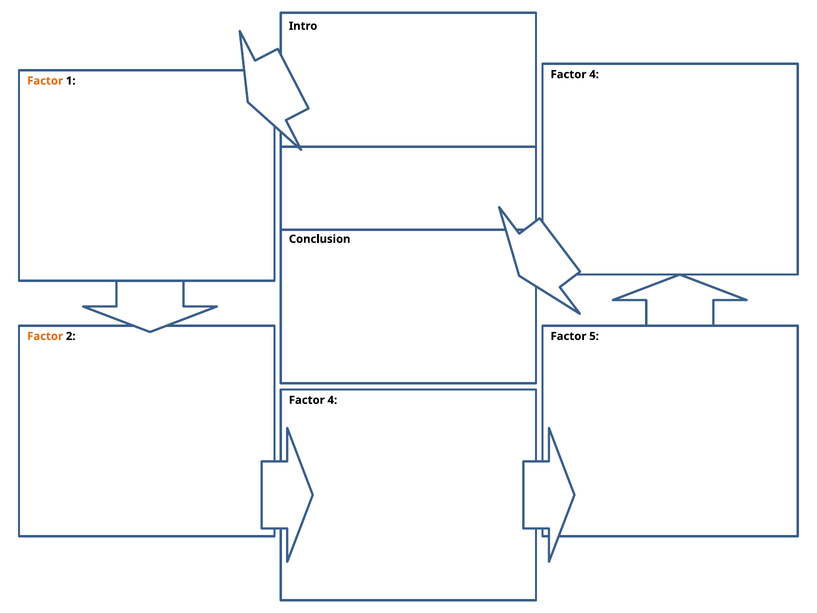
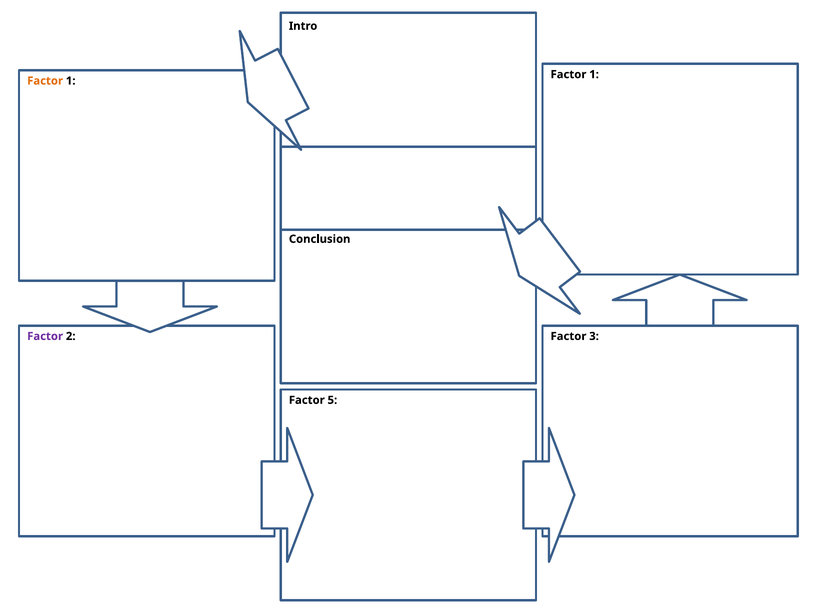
4: 4 -> 1 (594, 74)
Factor colour: orange -> purple (45, 336)
5: 5 -> 3 (594, 336)
4: 4 -> 5 (332, 400)
